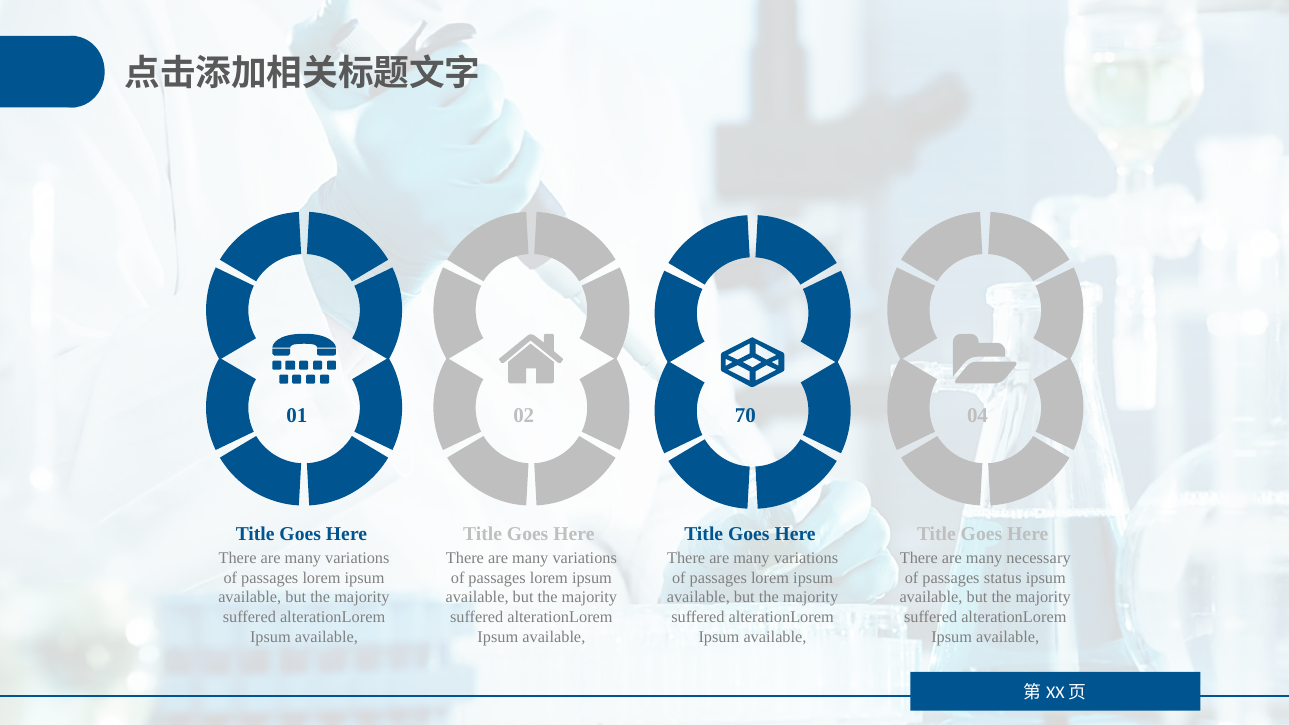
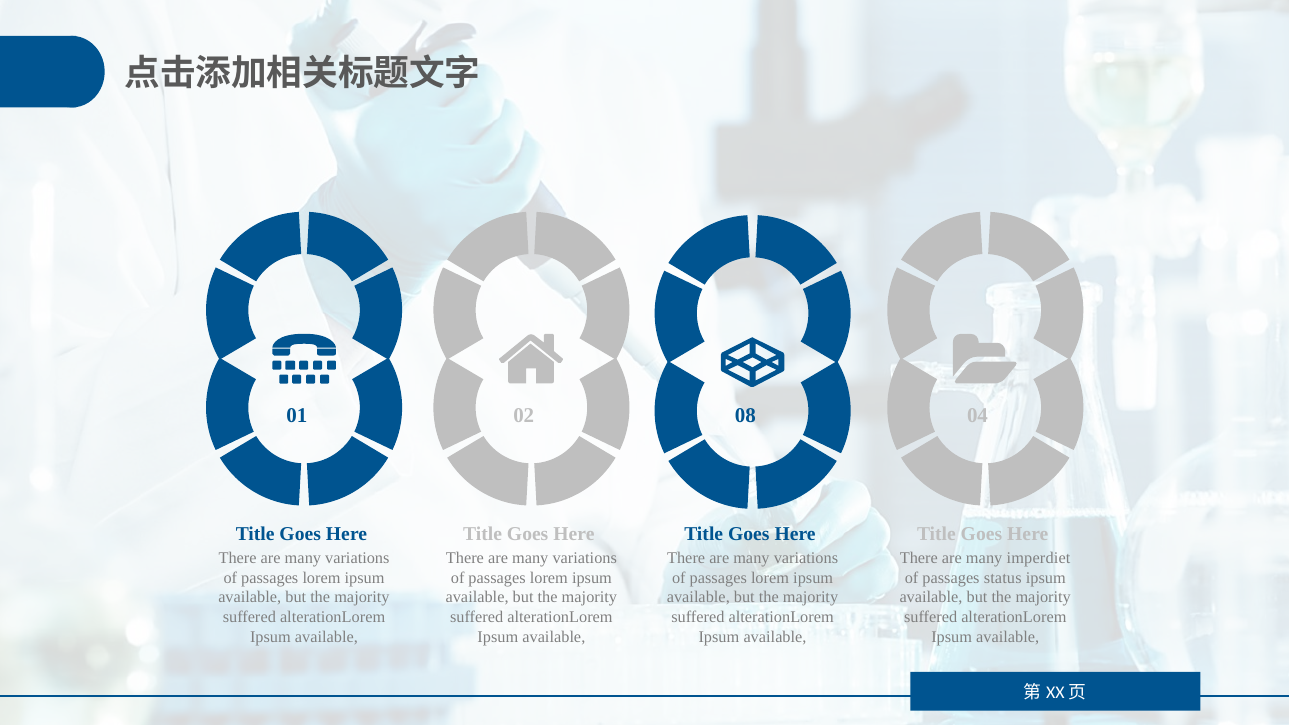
70: 70 -> 08 (745, 415)
necessary: necessary -> imperdiet (1039, 558)
